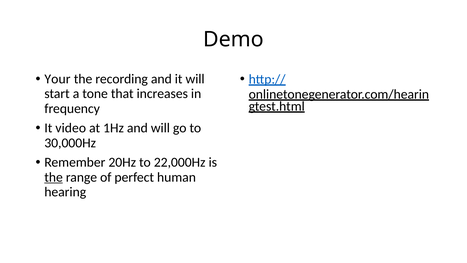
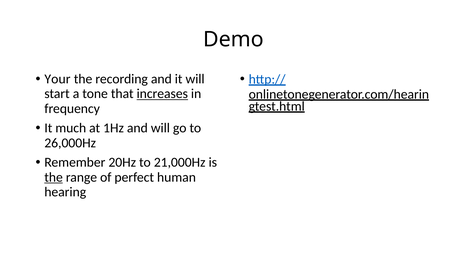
increases underline: none -> present (162, 94)
video: video -> much (71, 128)
30,000Hz: 30,000Hz -> 26,000Hz (70, 143)
22,000Hz: 22,000Hz -> 21,000Hz (180, 162)
